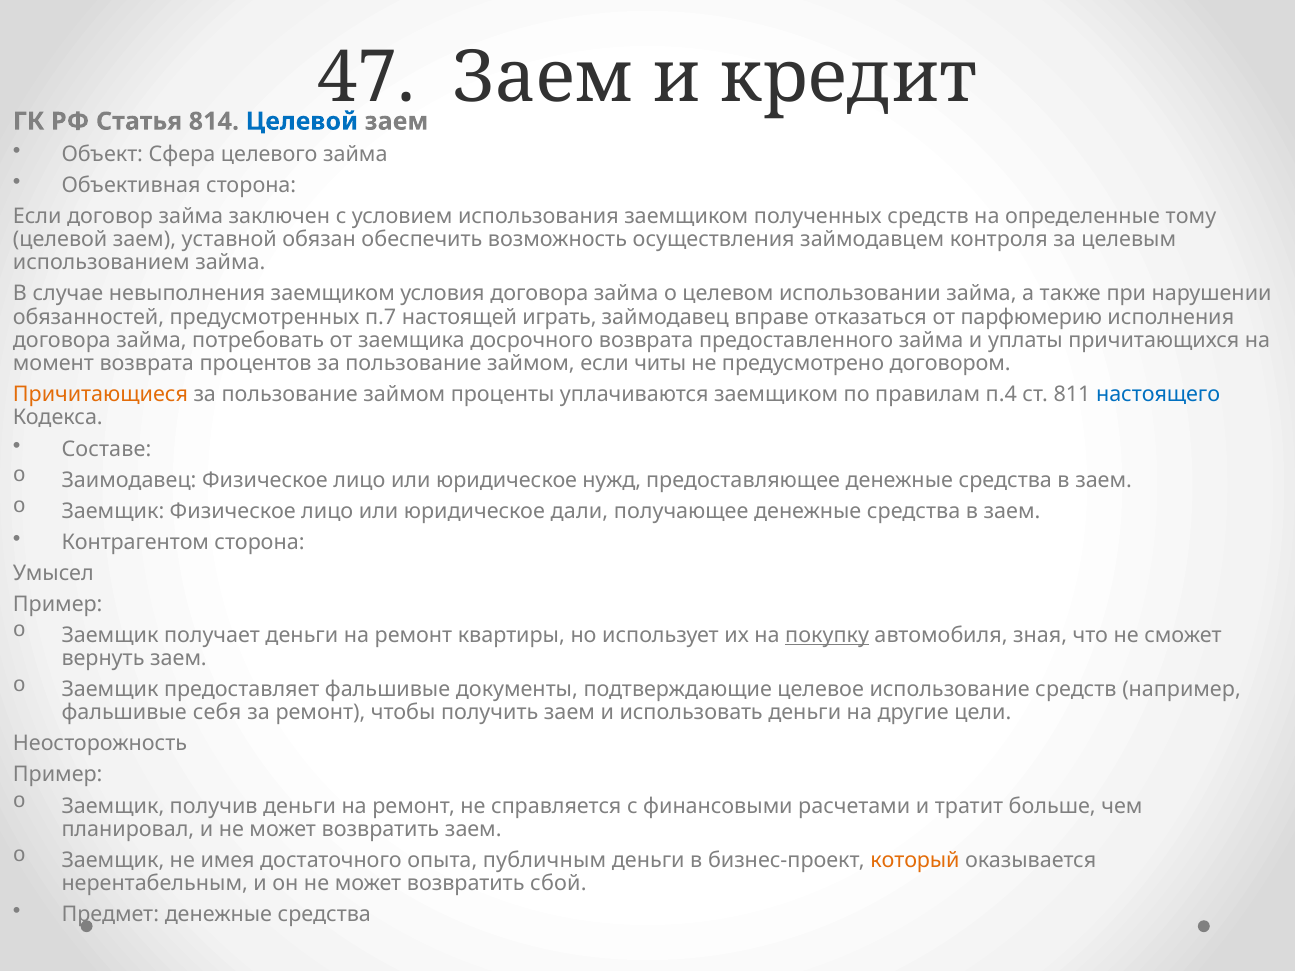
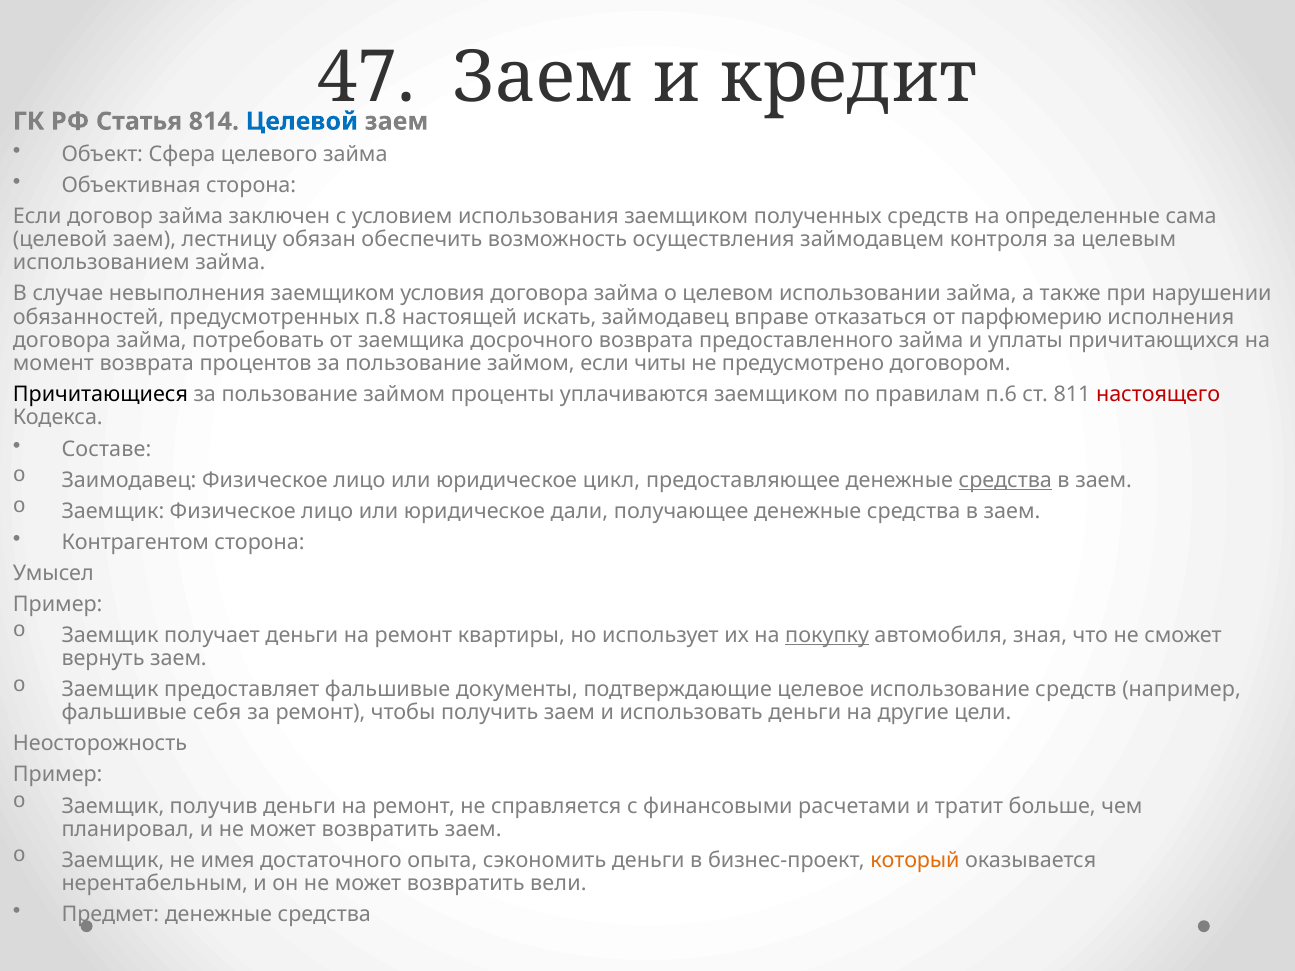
тому: тому -> сама (1191, 216)
уставной: уставной -> лестницу (229, 239)
п.7: п.7 -> п.8 (381, 317)
играть: играть -> искать (559, 317)
Причитающиеся colour: orange -> black (100, 395)
п.4: п.4 -> п.6 (1001, 395)
настоящего colour: blue -> red (1158, 395)
нужд: нужд -> цикл (612, 480)
средства underline: none -> present (1005, 480)
публичным: публичным -> сэкономить (545, 860)
сбой: сбой -> вели (558, 884)
